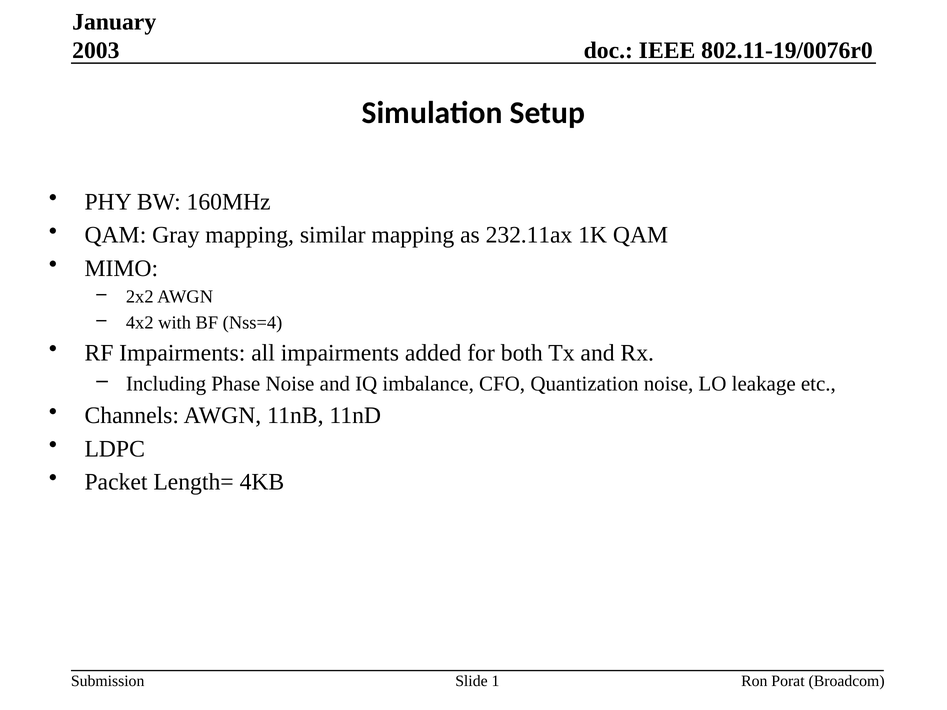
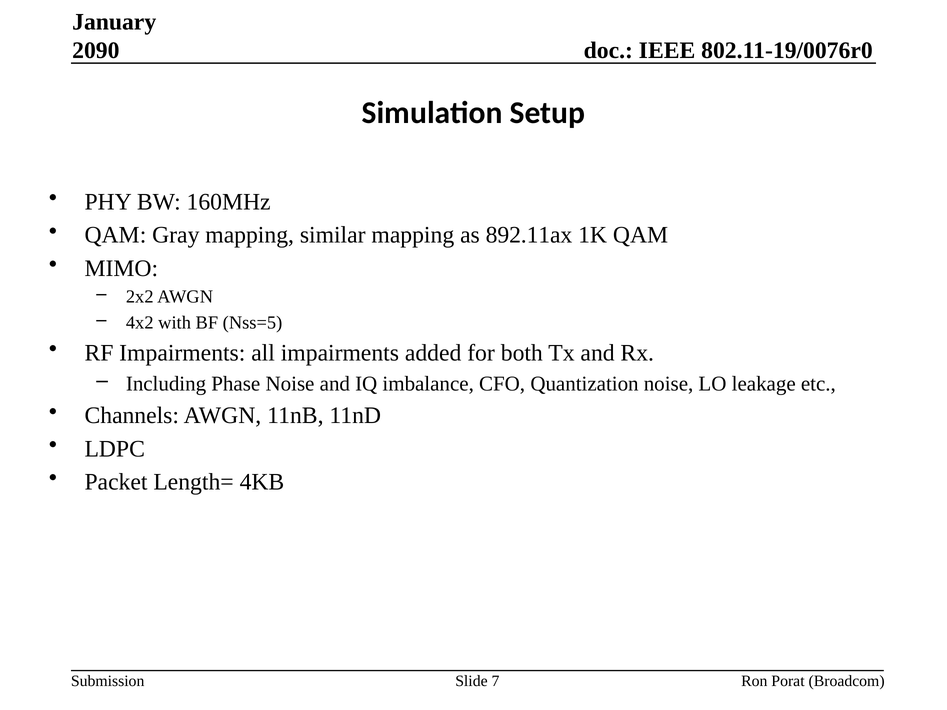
2003: 2003 -> 2090 (96, 51)
232.11ax: 232.11ax -> 892.11ax (529, 235)
Nss=4: Nss=4 -> Nss=5 (253, 323)
1: 1 -> 7 (496, 681)
